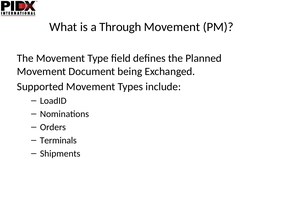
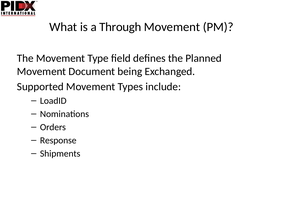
Terminals: Terminals -> Response (58, 141)
